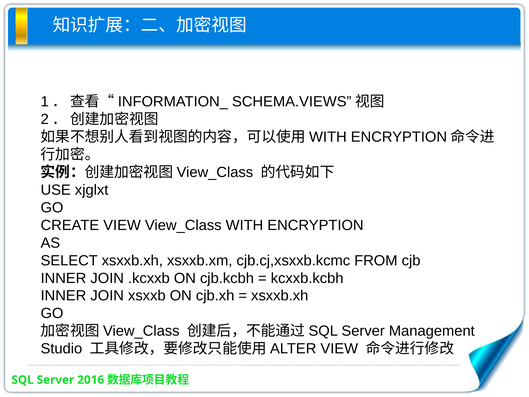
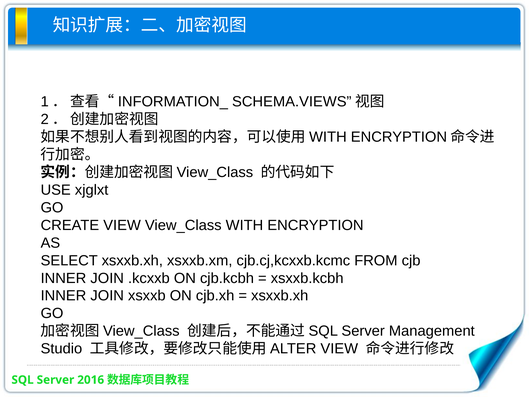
cjb.cj,xsxxb.kcmc: cjb.cj,xsxxb.kcmc -> cjb.cj,kcxxb.kcmc (293, 260)
kcxxb.kcbh: kcxxb.kcbh -> xsxxb.kcbh (307, 278)
